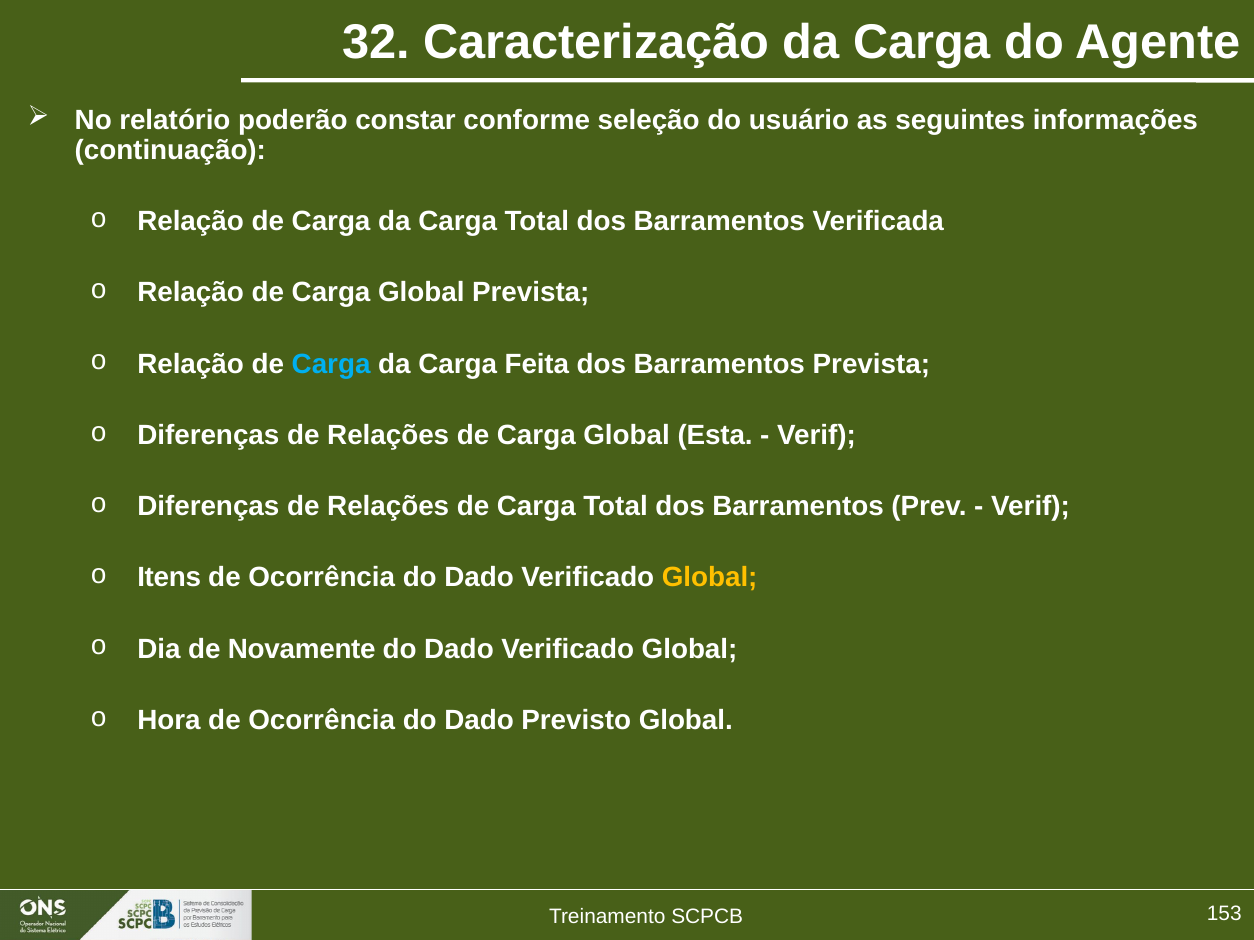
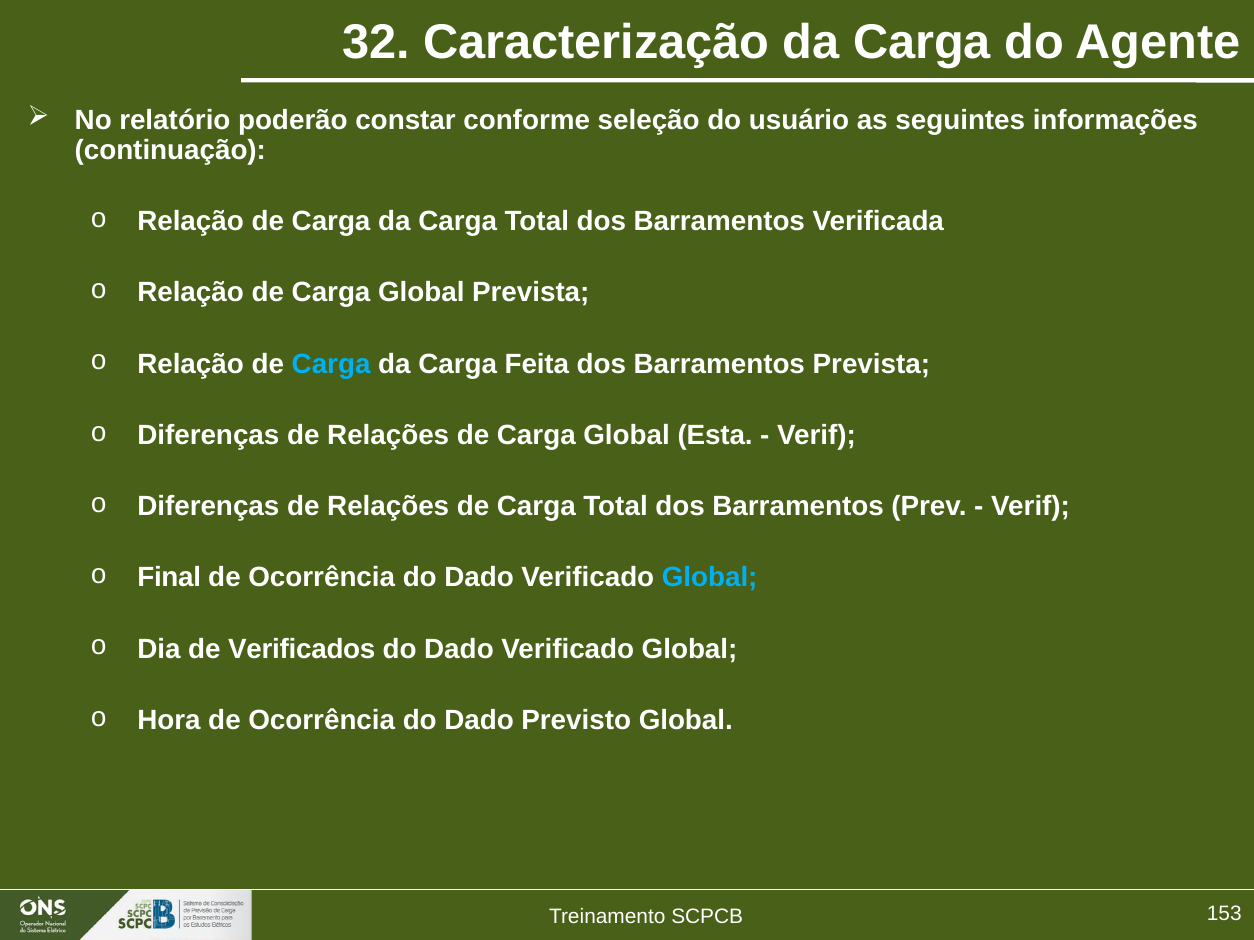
Itens: Itens -> Final (169, 578)
Global colour: yellow -> light blue (710, 578)
Novamente: Novamente -> Verificados (302, 649)
